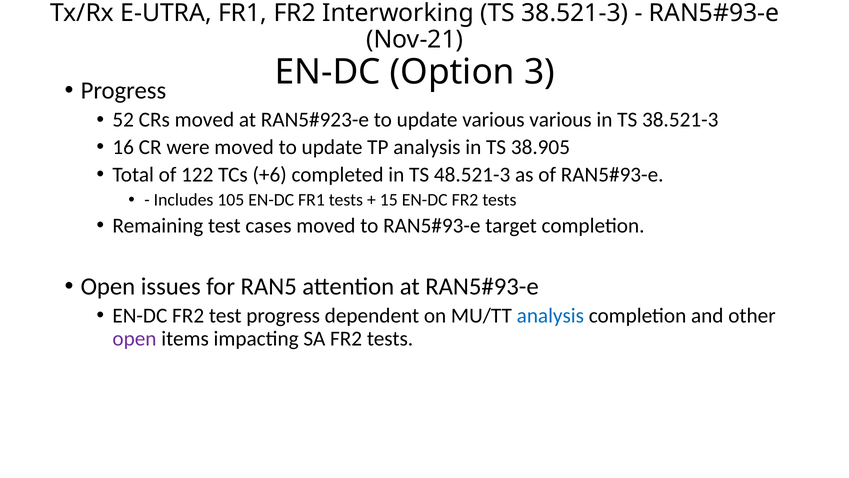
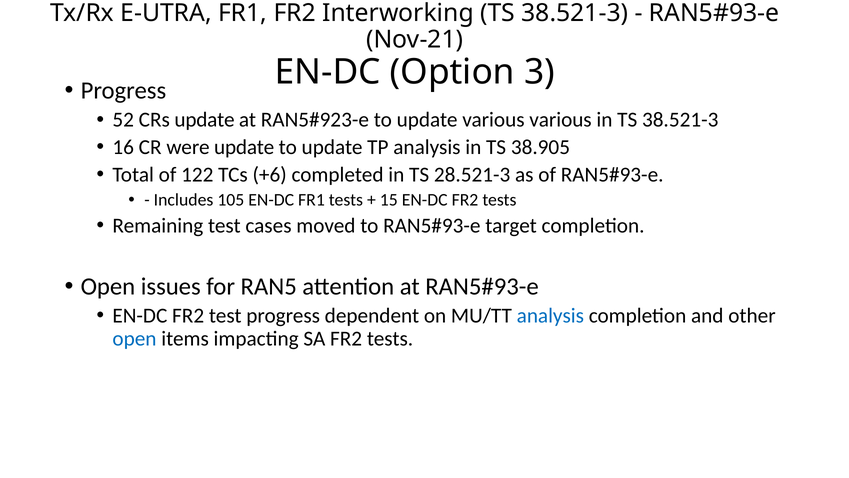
CRs moved: moved -> update (205, 120)
were moved: moved -> update (244, 147)
48.521-3: 48.521-3 -> 28.521-3 (472, 174)
open colour: purple -> blue (135, 338)
